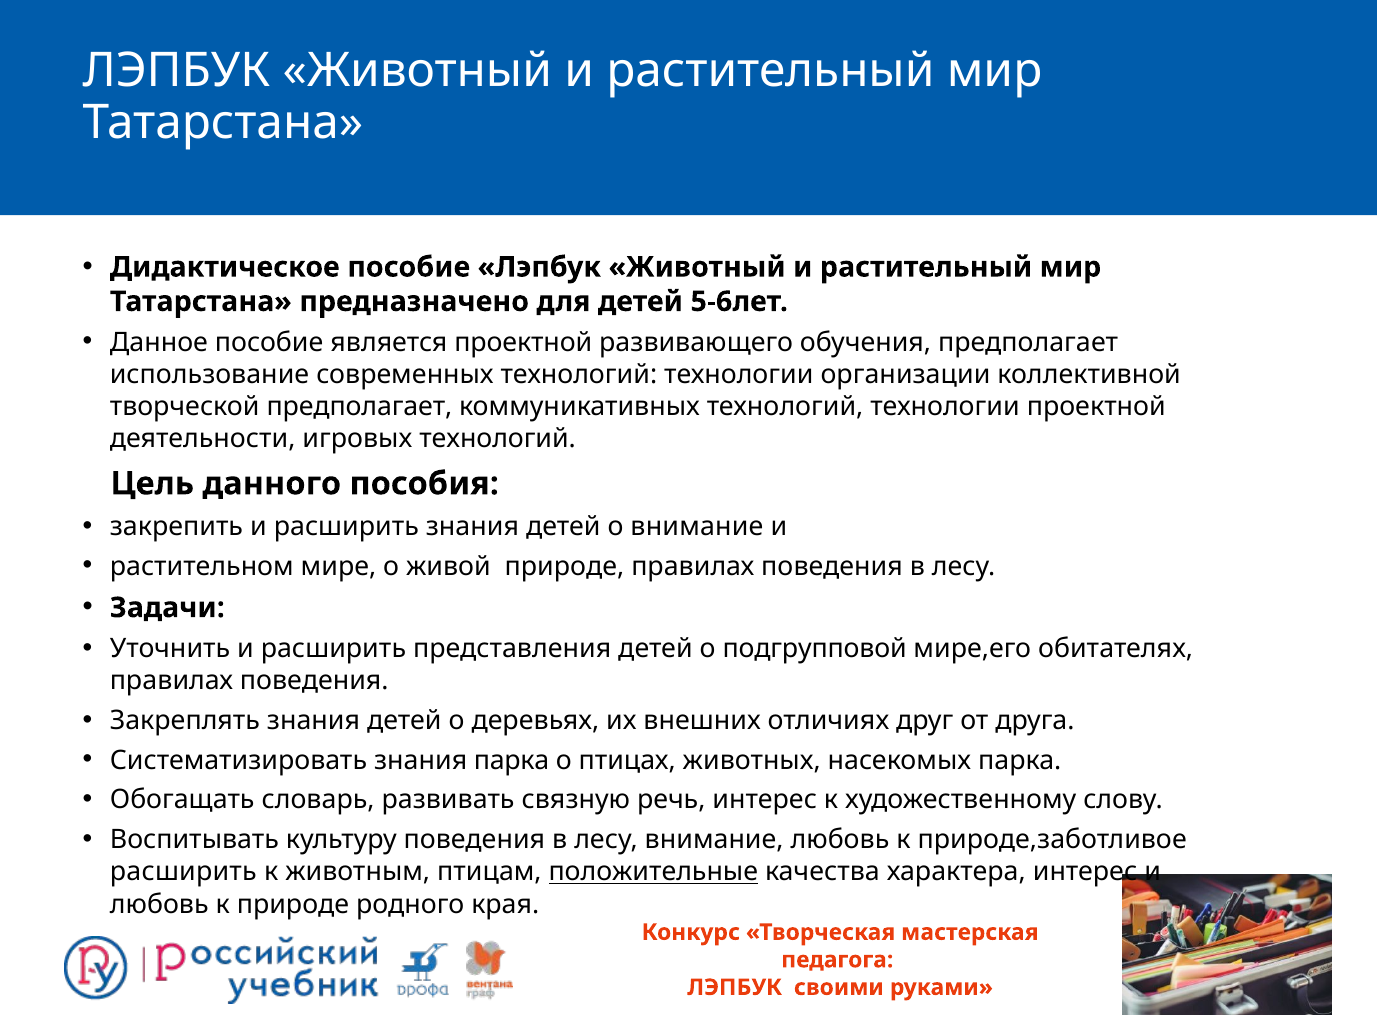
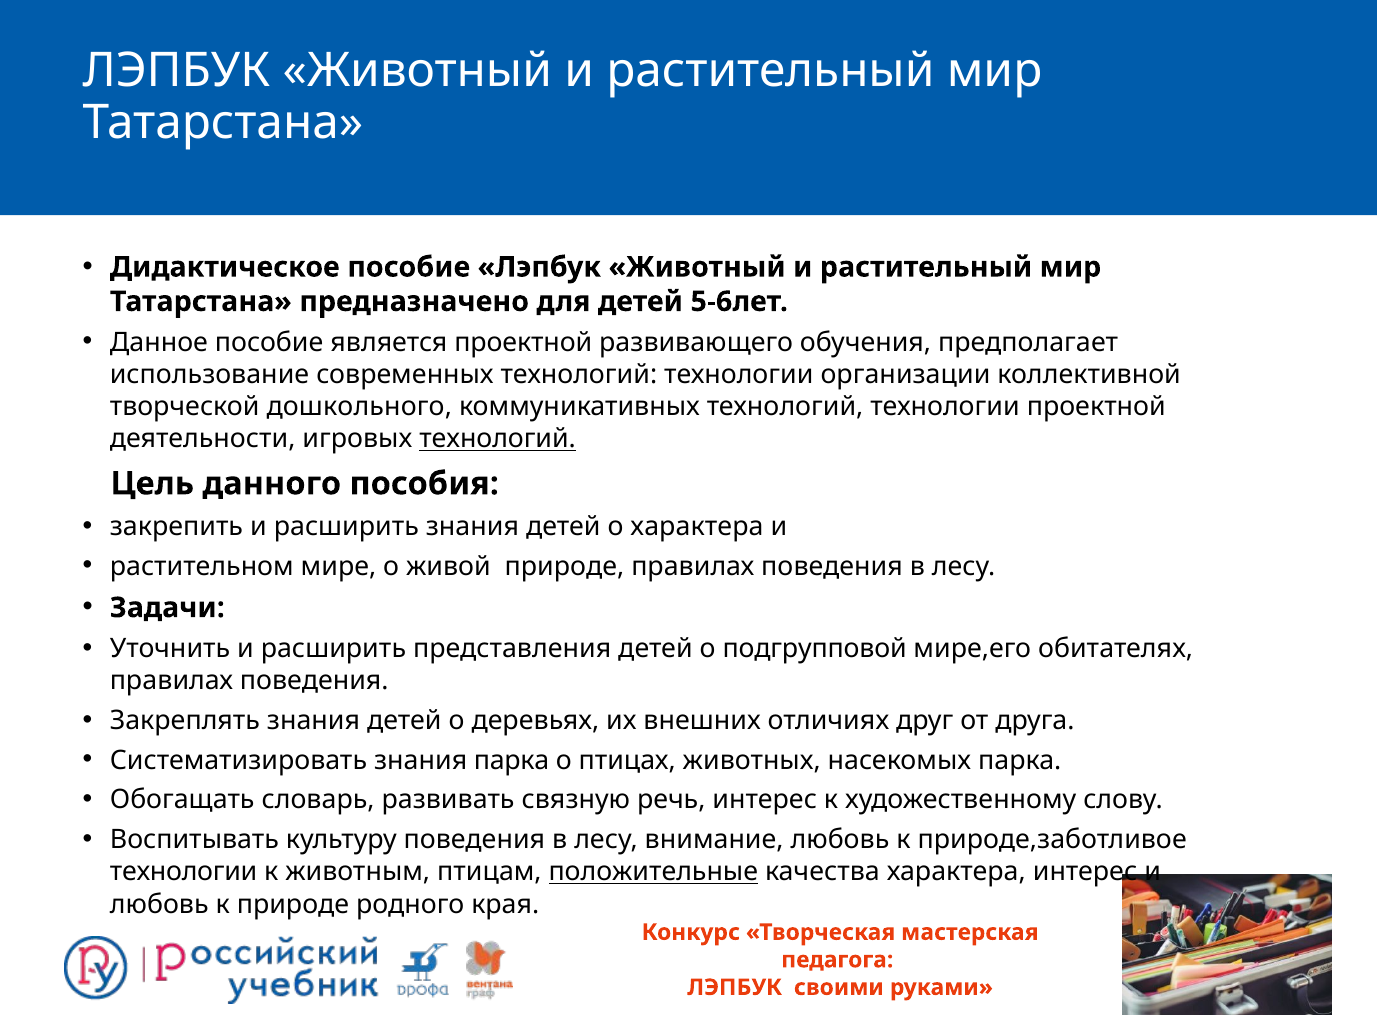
творческой предполагает: предполагает -> дошкольного (359, 407)
технологий underline: none -> present (498, 439)
о внимание: внимание -> характера (697, 526)
расширить: расширить -> технологии (184, 872)
